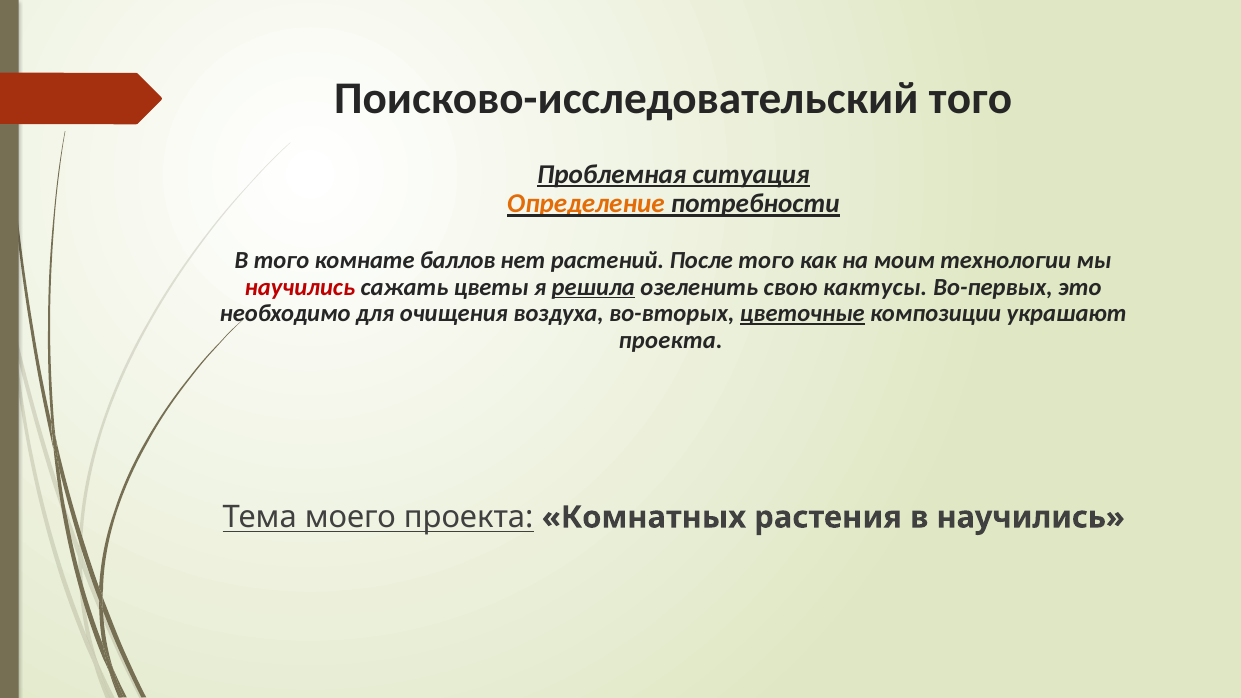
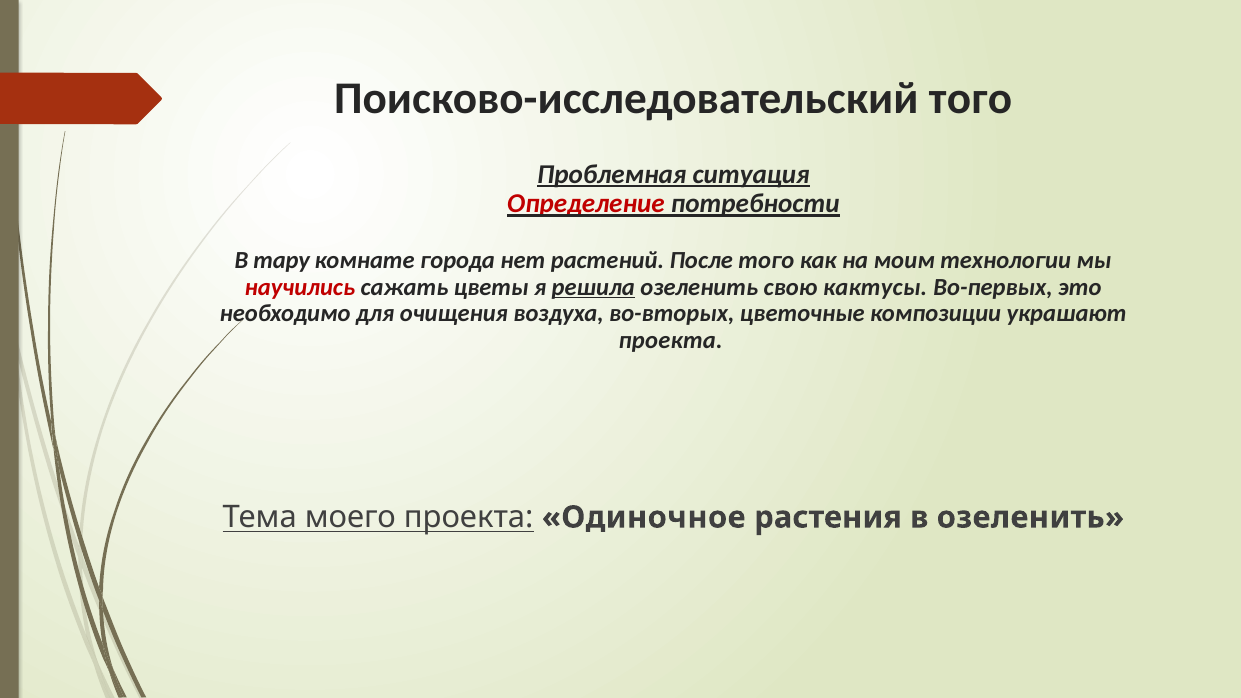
Определение colour: orange -> red (586, 204)
В того: того -> тару (282, 261)
баллов: баллов -> города (458, 261)
цветочные underline: present -> none (802, 314)
Комнатных: Комнатных -> Одиночное (644, 517)
в научились: научились -> озеленить (1030, 517)
